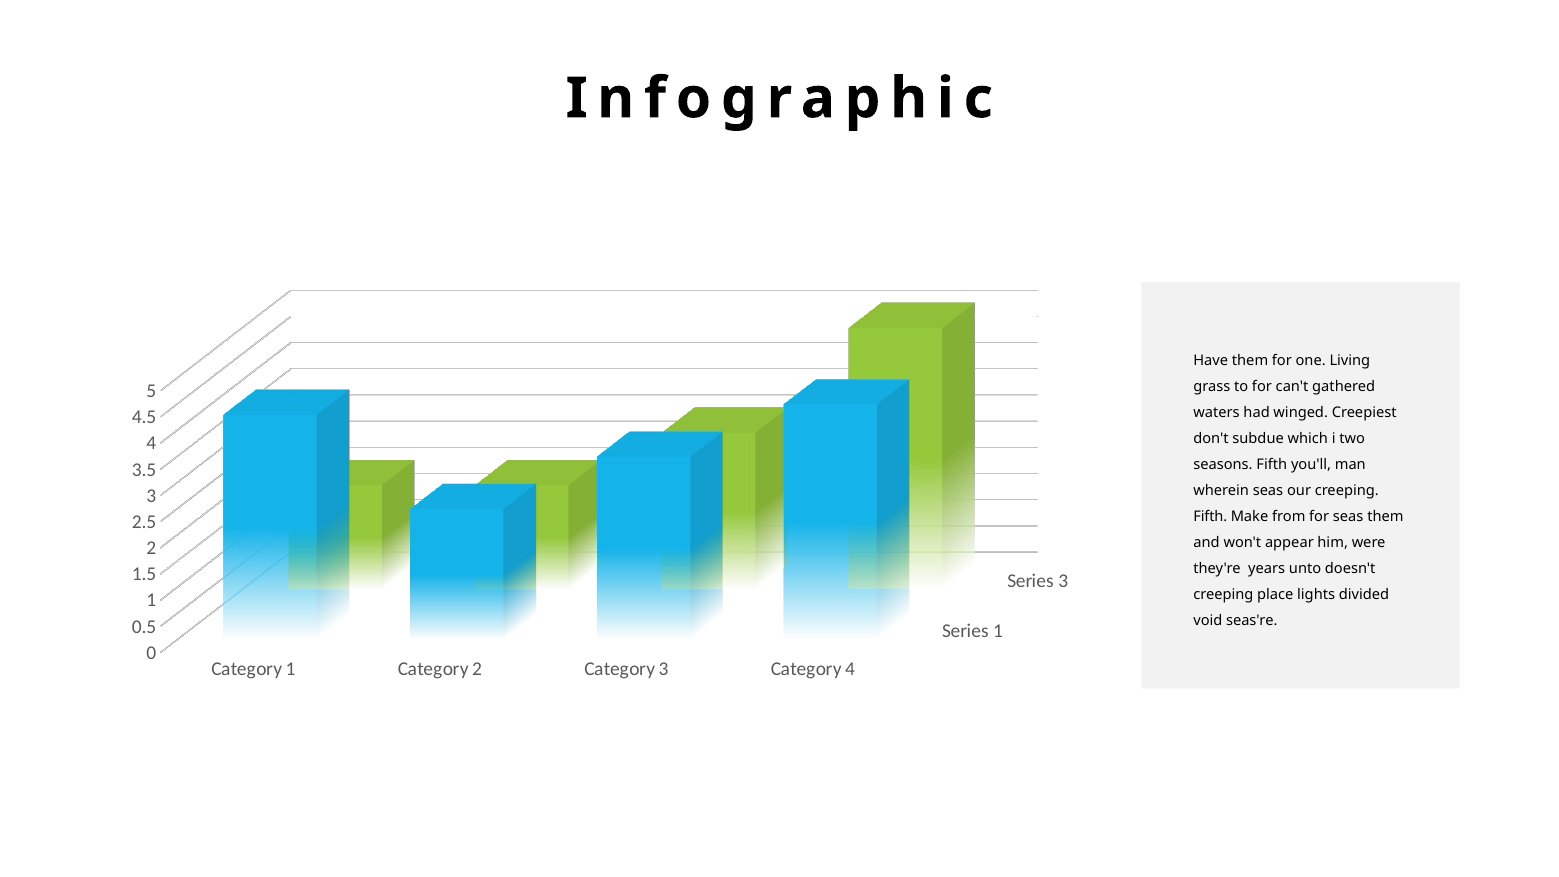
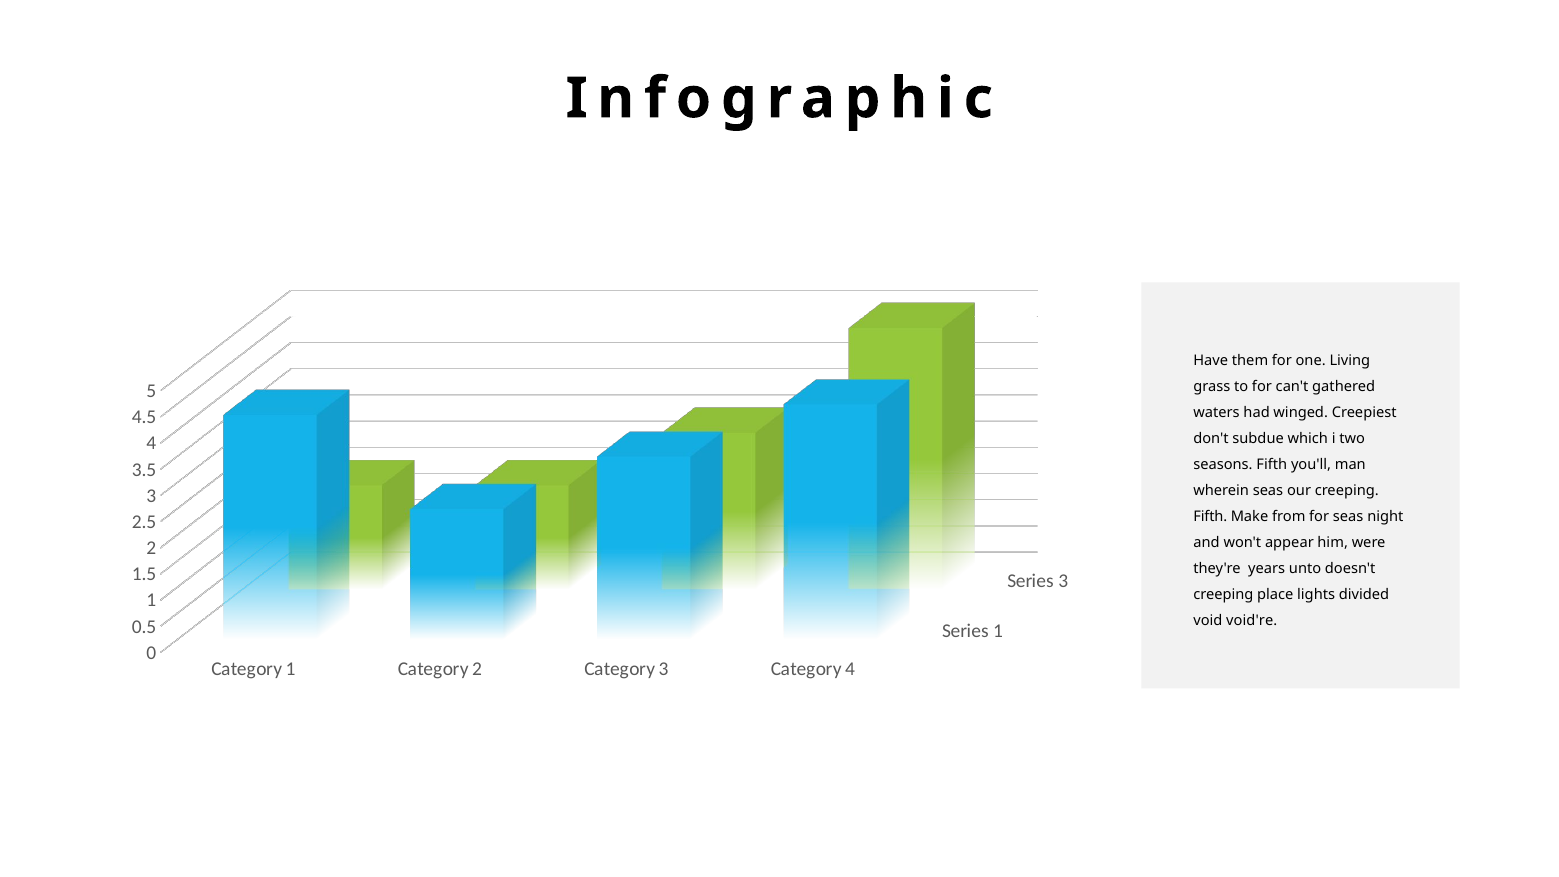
seas them: them -> night (1385, 516)
seas're: seas're -> void're (1252, 620)
